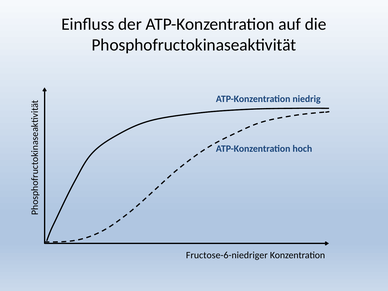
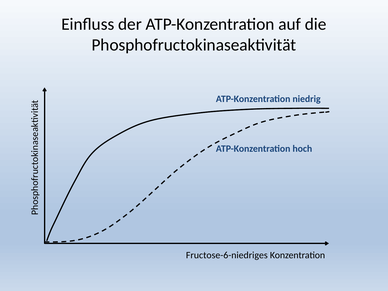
Fructose-6-niedriger: Fructose-6-niedriger -> Fructose-6-niedriges (227, 255)
